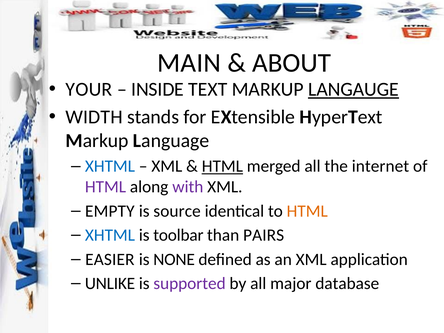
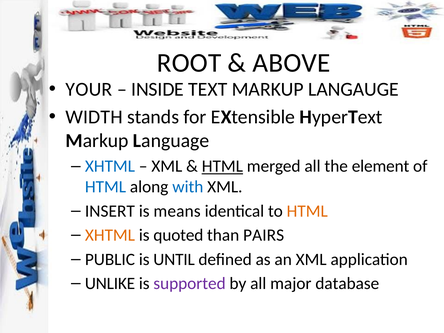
MAIN: MAIN -> ROOT (189, 63)
ABOUT: ABOUT -> ABOVE (292, 63)
LANGAUGE underline: present -> none (354, 89)
internet: internet -> element (381, 166)
HTML colour: purple -> blue (105, 187)
with colour: purple -> blue (188, 187)
EMPTY: EMPTY -> INSERT (110, 211)
source: source -> means (177, 211)
XHTML colour: blue -> orange (110, 235)
toolbar: toolbar -> quoted (178, 235)
EASIER: EASIER -> PUBLIC (110, 259)
NONE: NONE -> UNTIL (174, 259)
